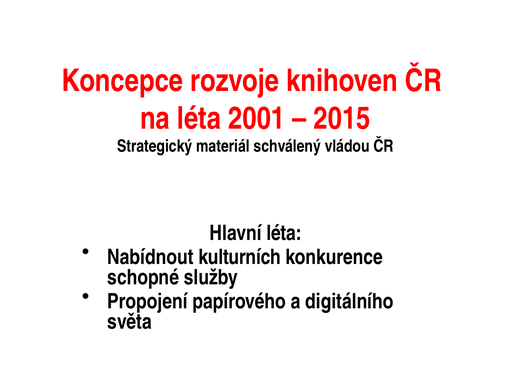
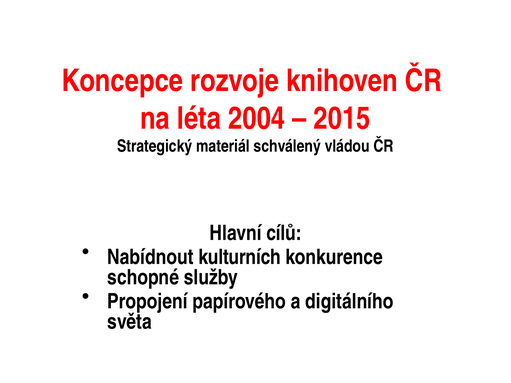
2001: 2001 -> 2004 (257, 118)
Hlavní léta: léta -> cílů (284, 233)
